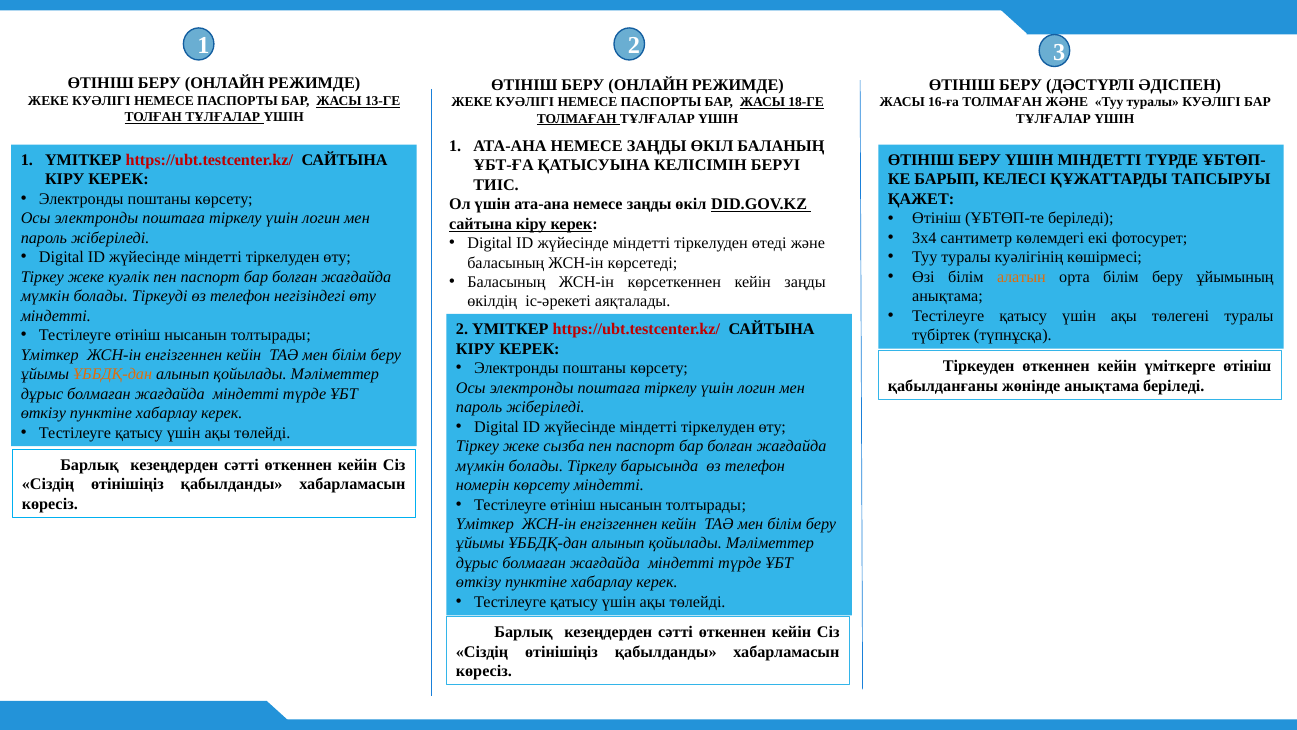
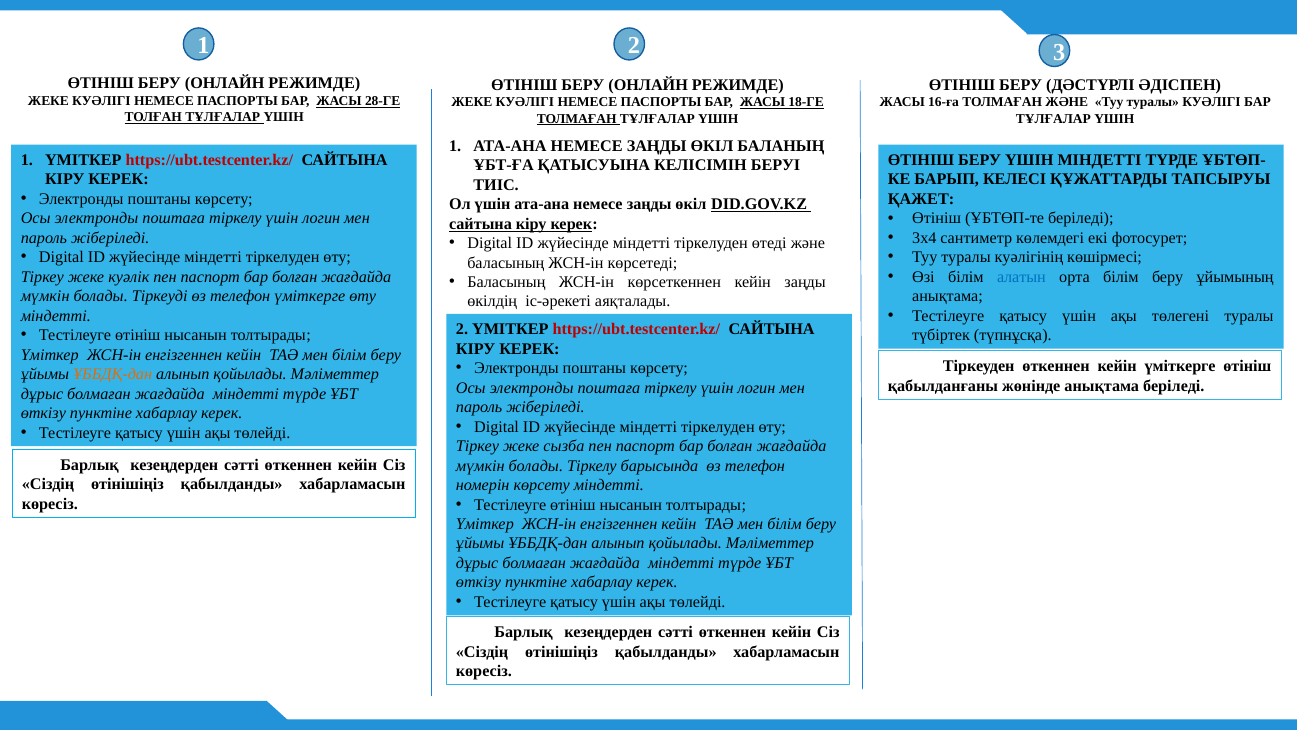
13-ГЕ: 13-ГЕ -> 28-ГЕ (383, 101)
алатын colour: orange -> blue (1021, 277)
телефон негізіндегі: негізіндегі -> үміткерге (310, 296)
